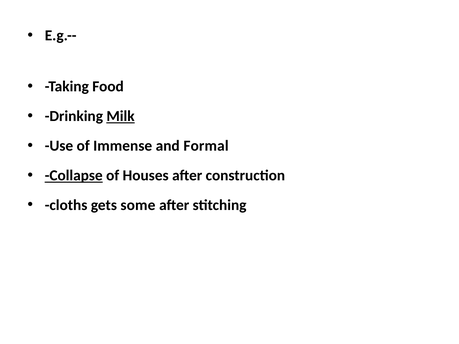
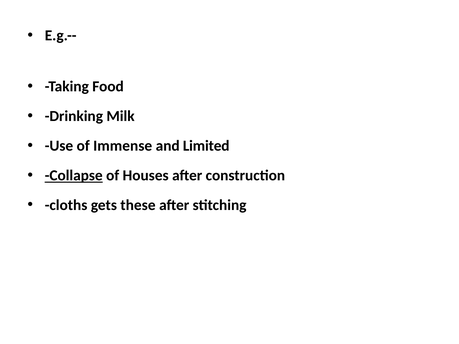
Milk underline: present -> none (121, 116)
Formal: Formal -> Limited (206, 146)
some: some -> these (138, 205)
